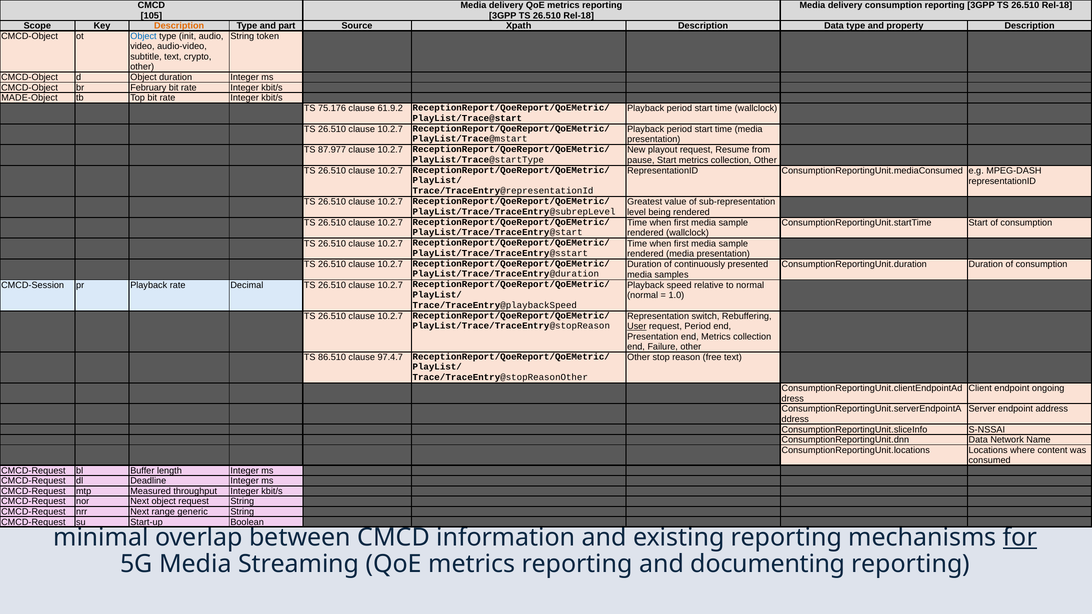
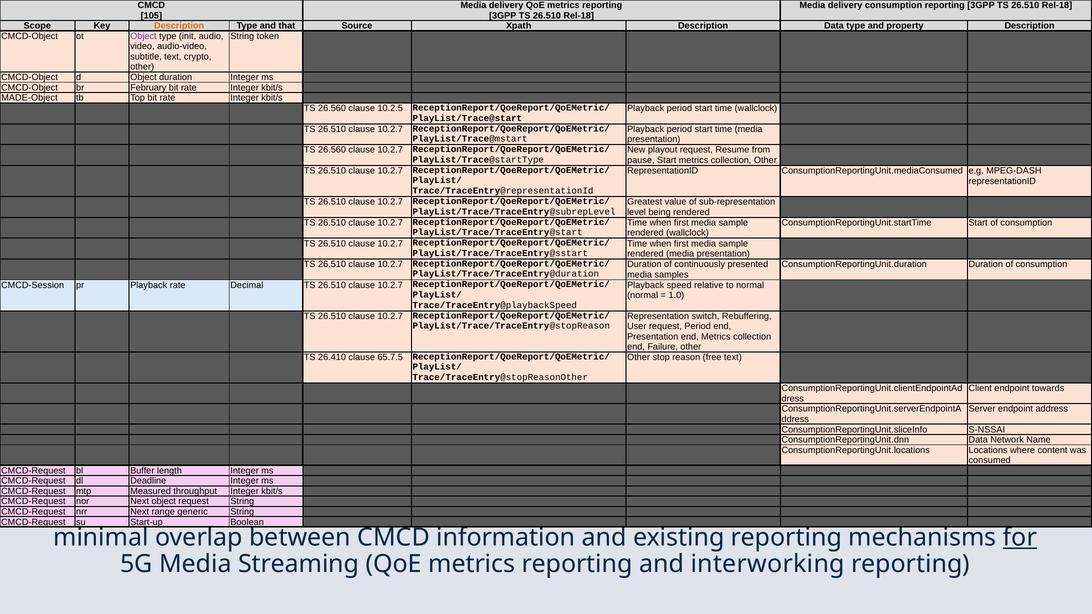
part: part -> that (287, 26)
Object colour: blue -> purple (143, 36)
75.176: 75.176 -> 26.560 (332, 108)
61.9.2: 61.9.2 -> 10.2.5 (390, 108)
87.977: 87.977 -> 26.560 (332, 150)
User underline: present -> none (637, 327)
86.510: 86.510 -> 26.410 (332, 357)
97.4.7: 97.4.7 -> 65.7.5 (390, 357)
ongoing: ongoing -> towards (1048, 389)
documenting: documenting -> interworking (768, 564)
